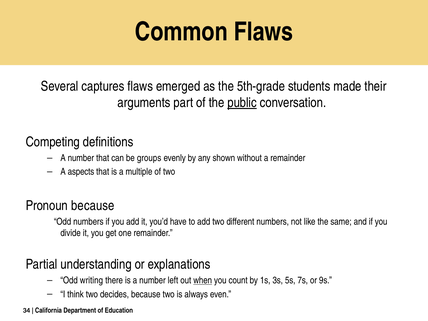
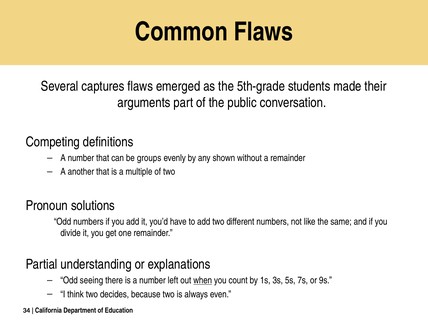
public underline: present -> none (242, 103)
aspects: aspects -> another (81, 172)
Pronoun because: because -> solutions (93, 206)
writing: writing -> seeing (91, 280)
